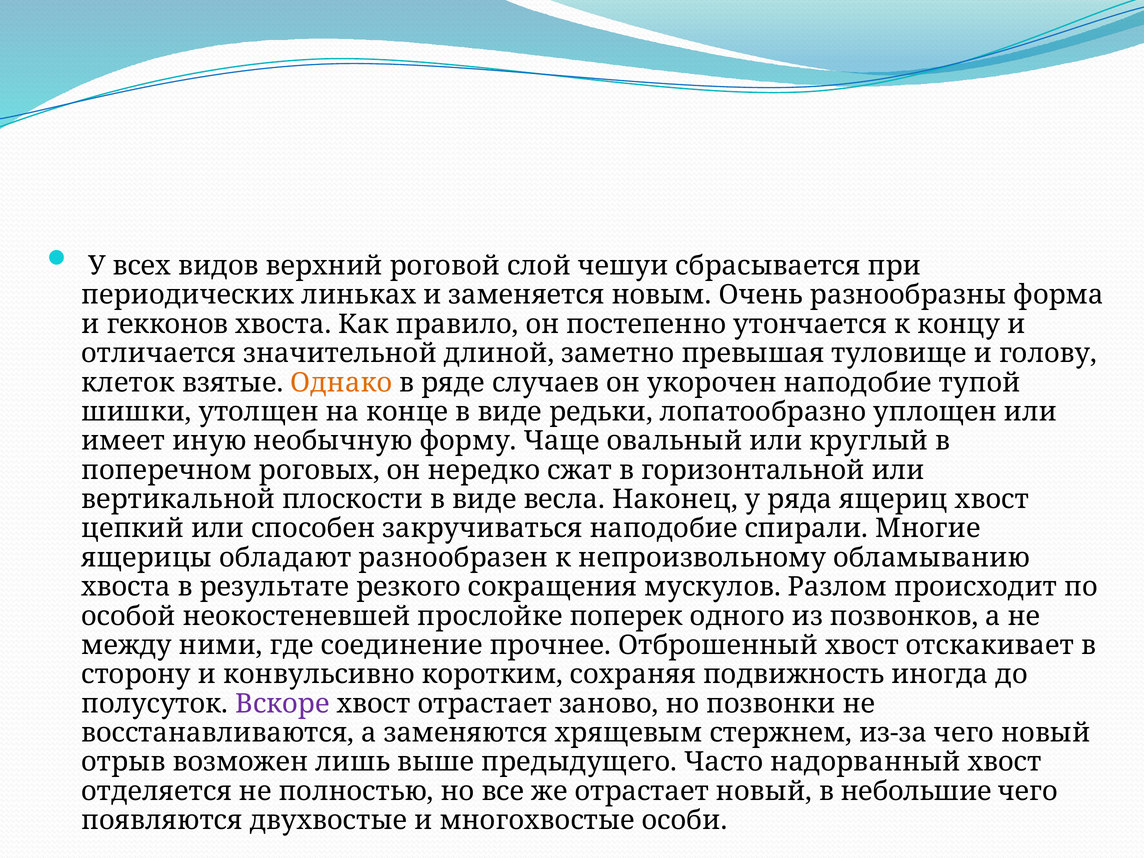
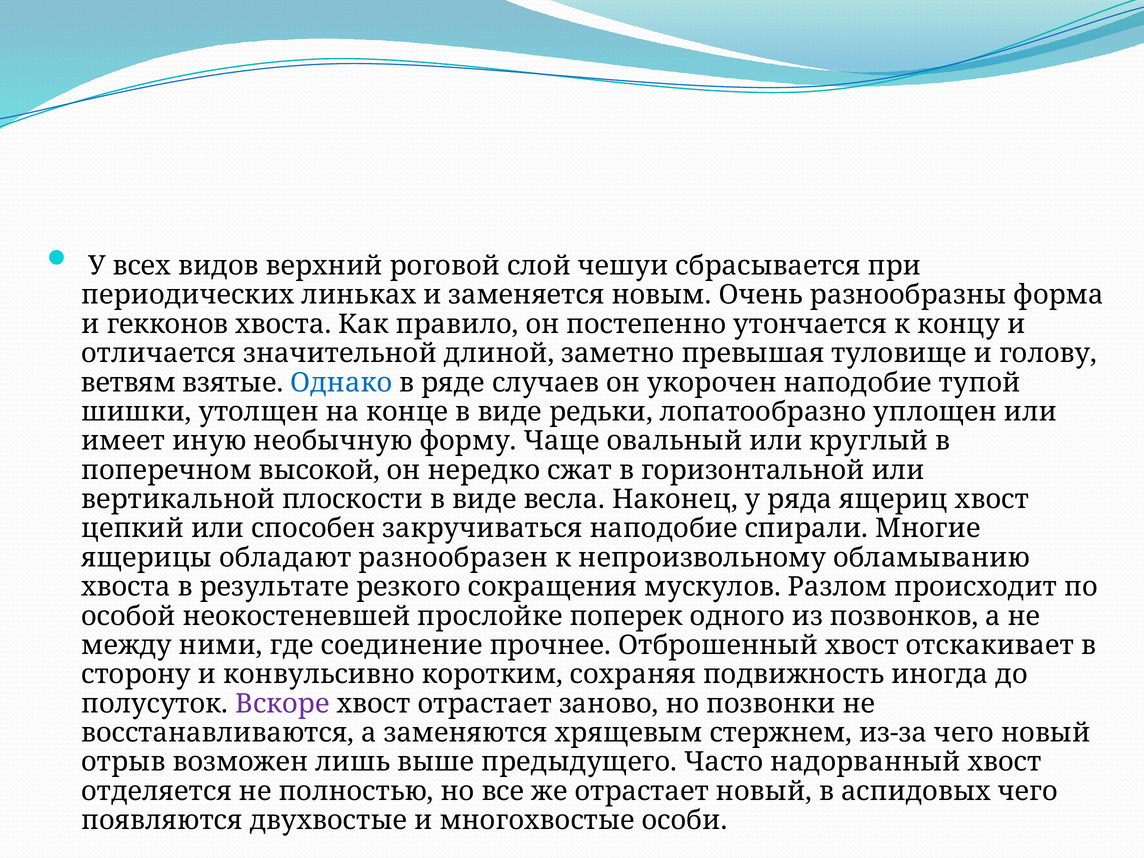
клеток: клеток -> ветвям (128, 383)
Однако colour: orange -> blue (341, 383)
роговых: роговых -> высокой (319, 470)
небольшие: небольшие -> аспидовых (916, 791)
